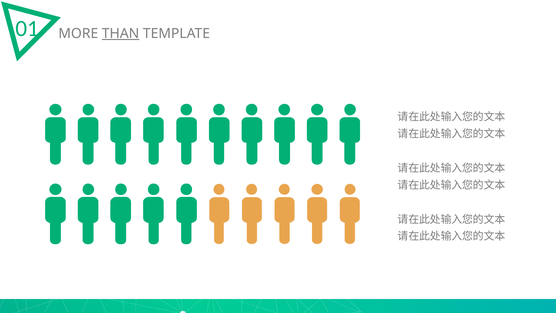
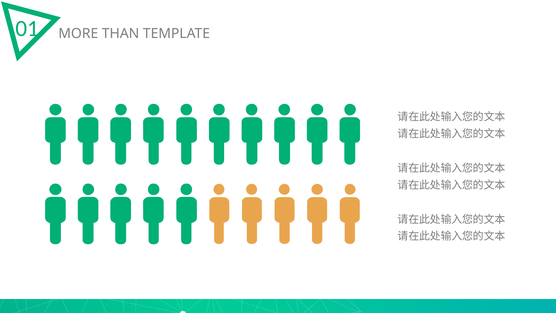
THAN underline: present -> none (121, 34)
